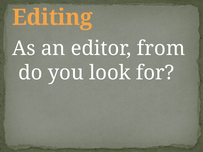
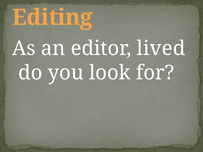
from: from -> lived (161, 48)
